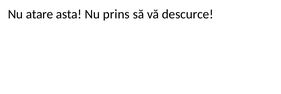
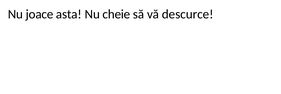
atare: atare -> joace (40, 14)
prins: prins -> cheie (116, 14)
